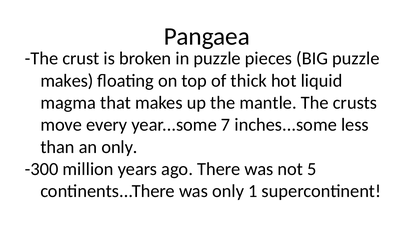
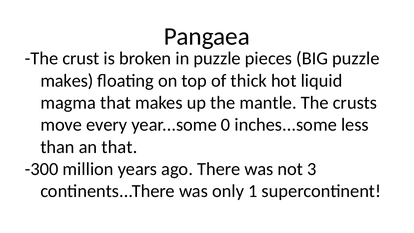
7: 7 -> 0 (226, 125)
an only: only -> that (119, 147)
5: 5 -> 3 (312, 169)
